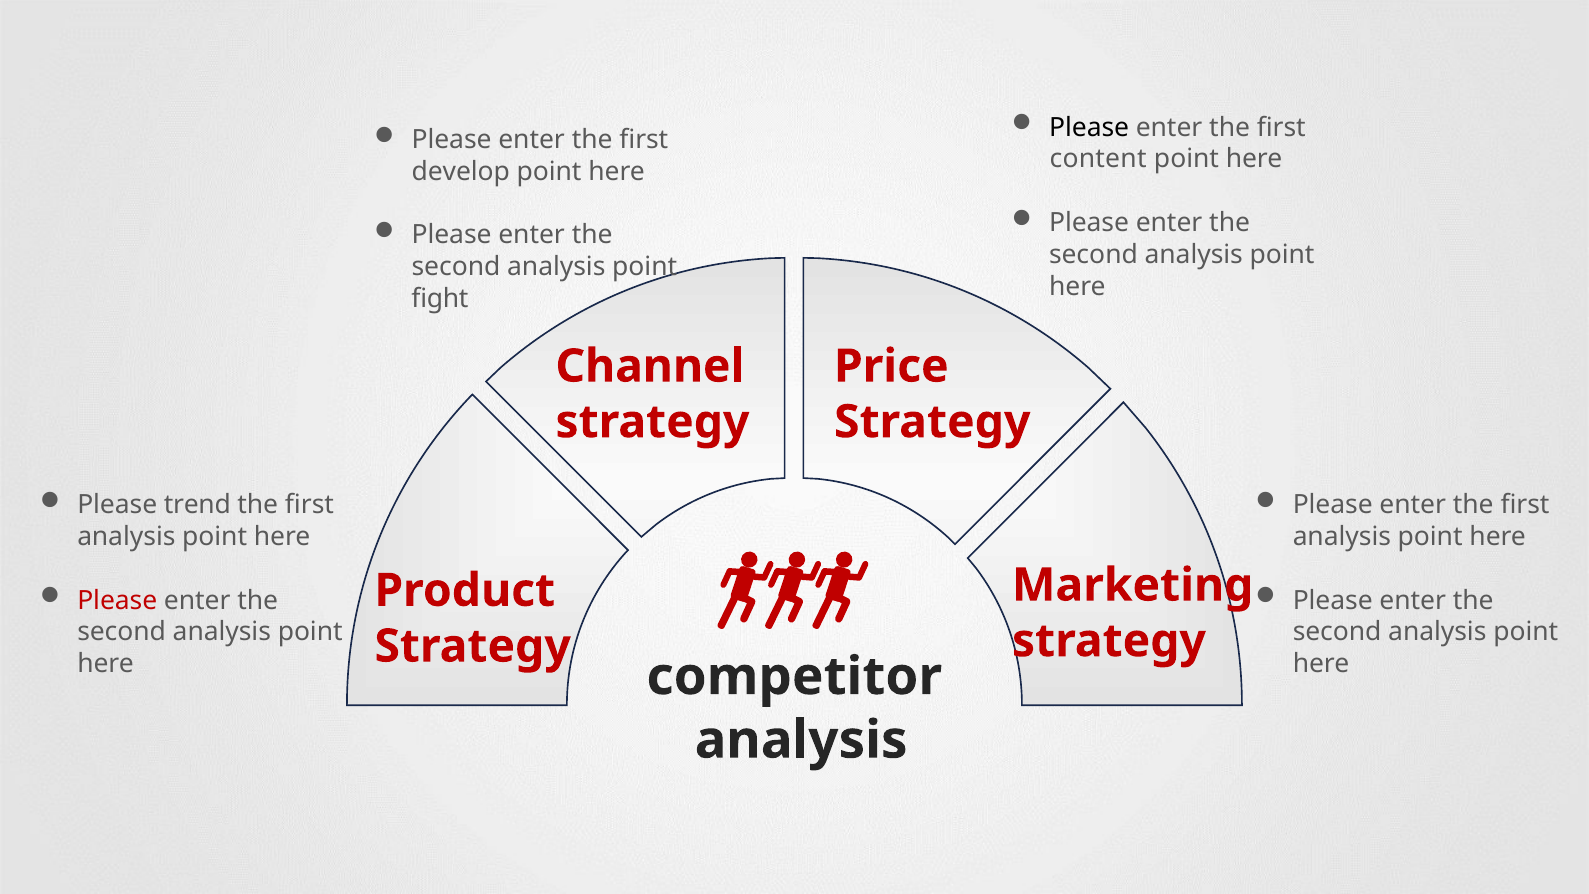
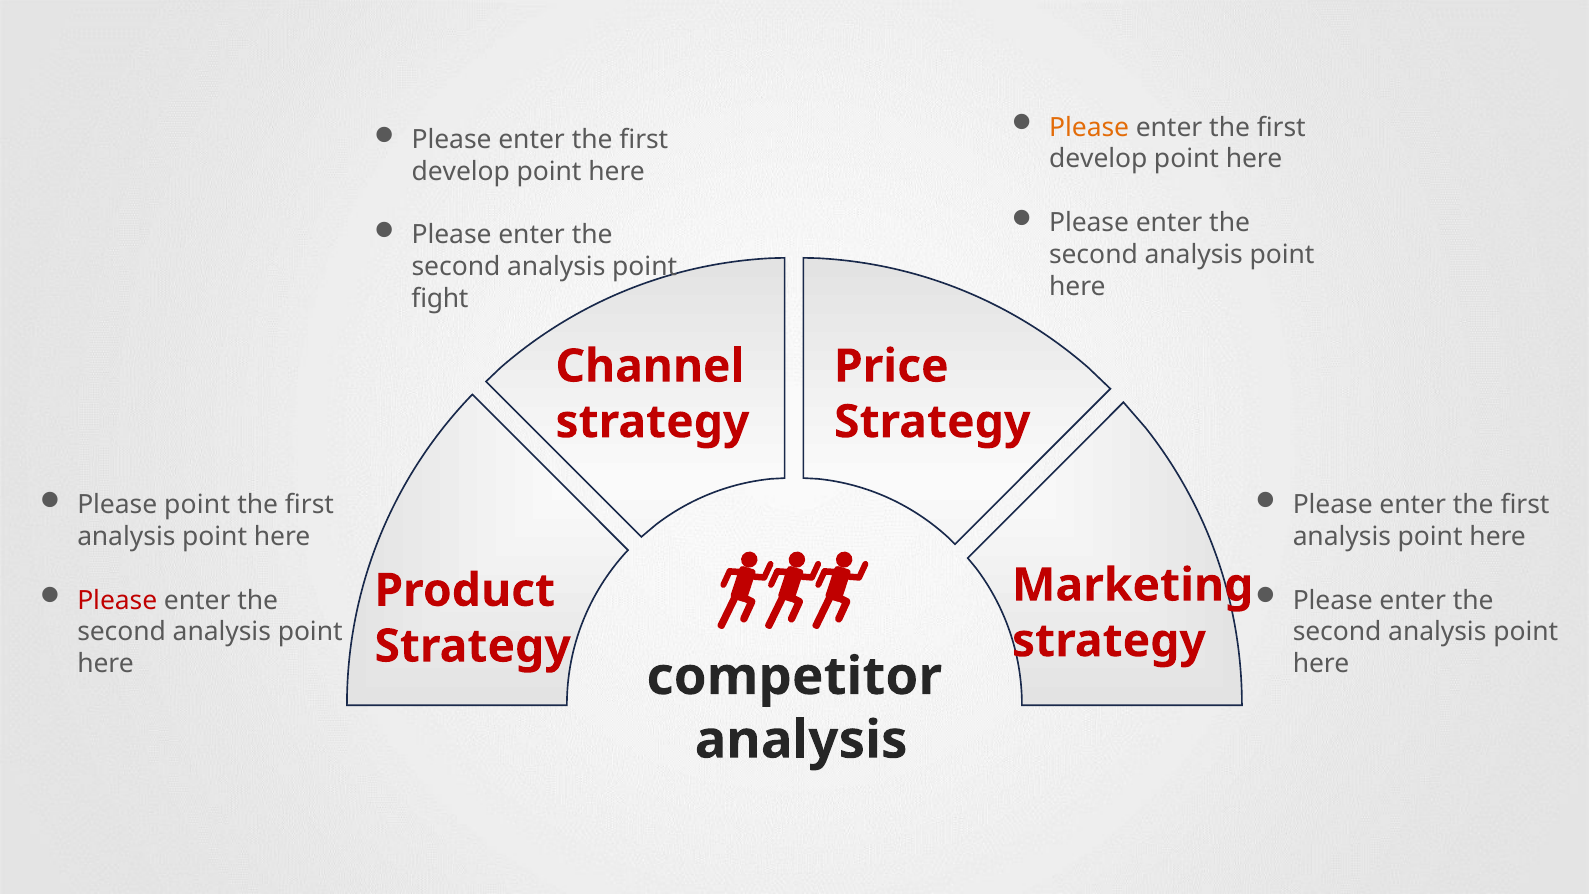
Please colour: black -> orange (1089, 127)
content: content -> develop (1098, 159)
Please trend: trend -> point (197, 505)
